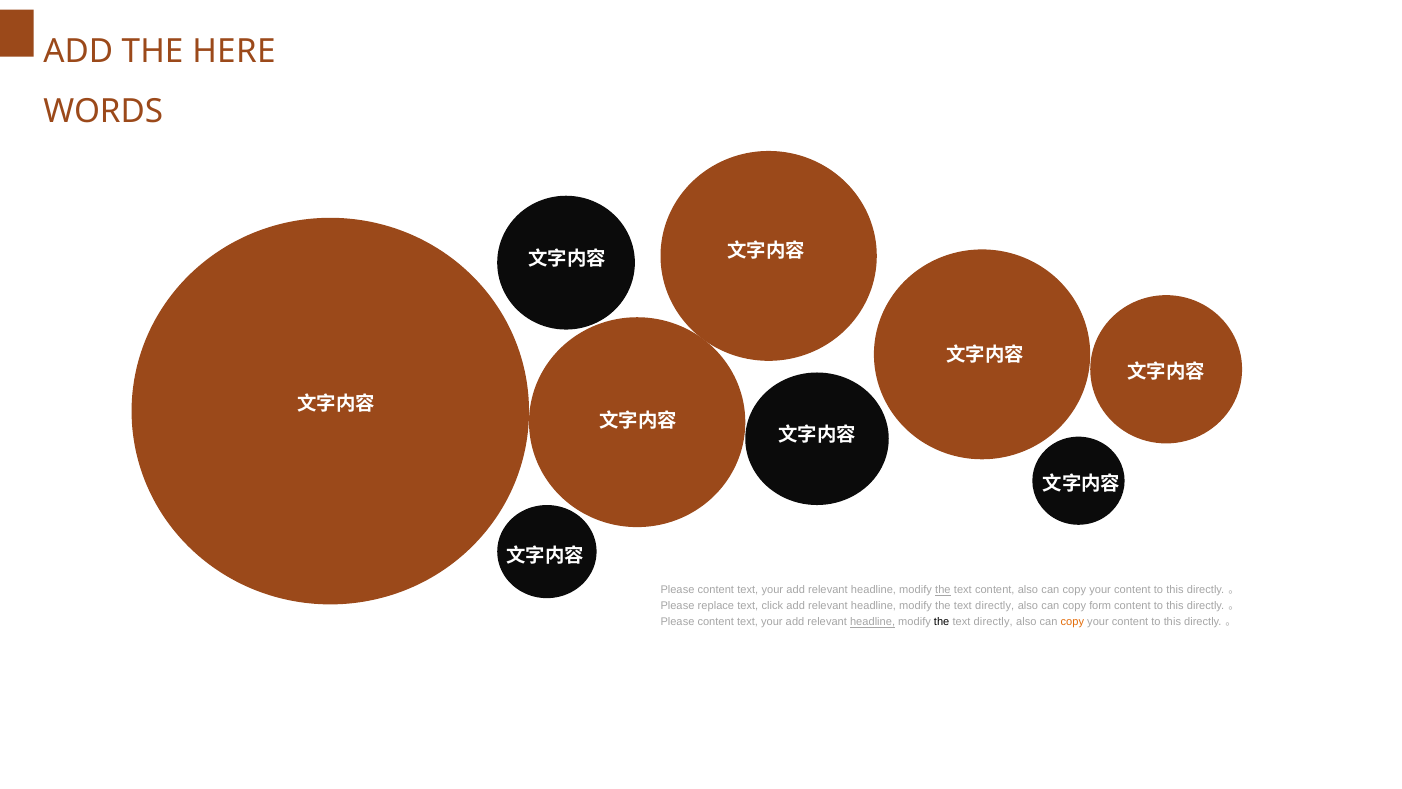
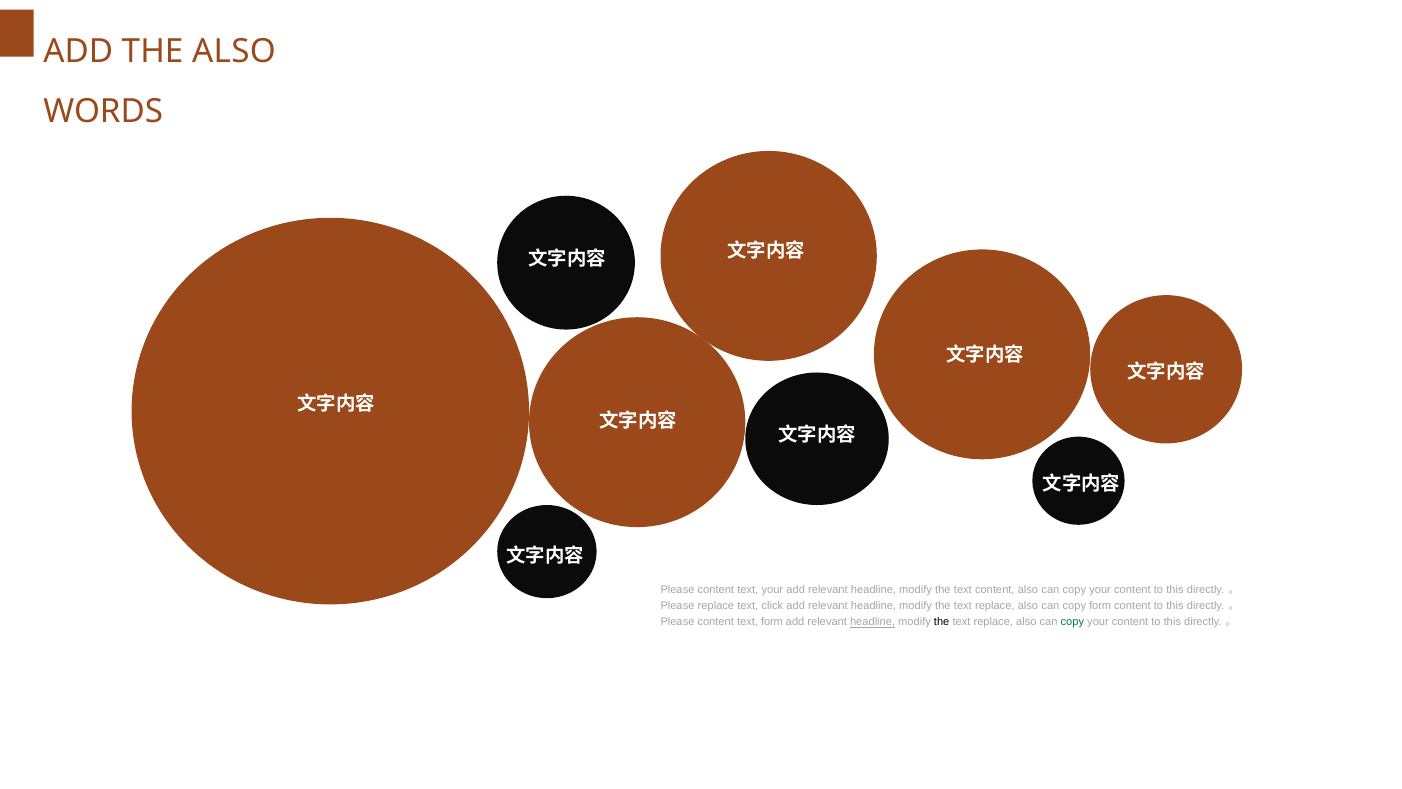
THE HERE: HERE -> ALSO (234, 52)
the underline: present -> none (943, 590)
directly: directly -> replace (995, 606)
your: your -> form (772, 622)
directly: directly -> replace (993, 622)
copy colour: orange -> green (1072, 622)
